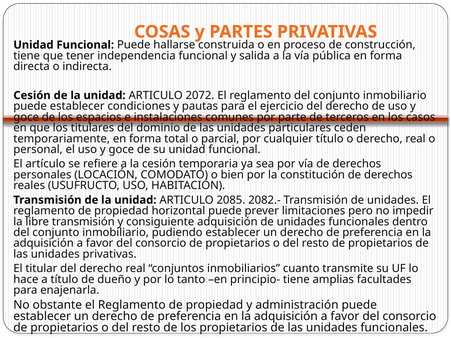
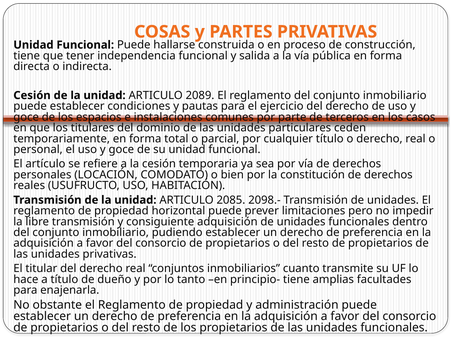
2072: 2072 -> 2089 (200, 95)
2082.-: 2082.- -> 2098.- (264, 200)
